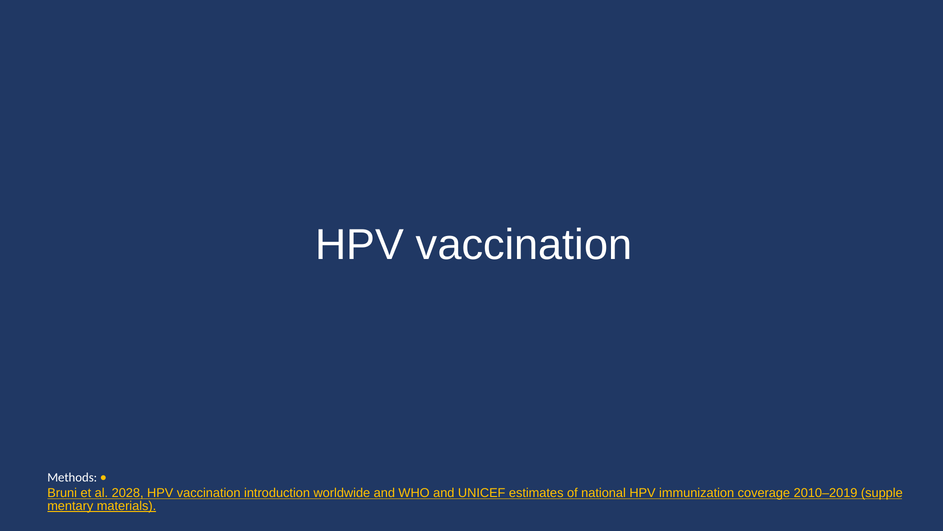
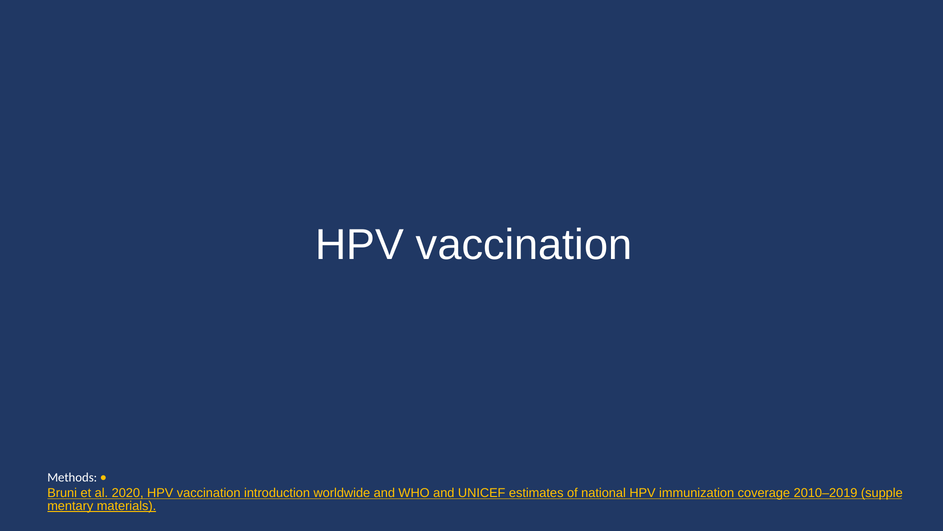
2028: 2028 -> 2020 (128, 492)
